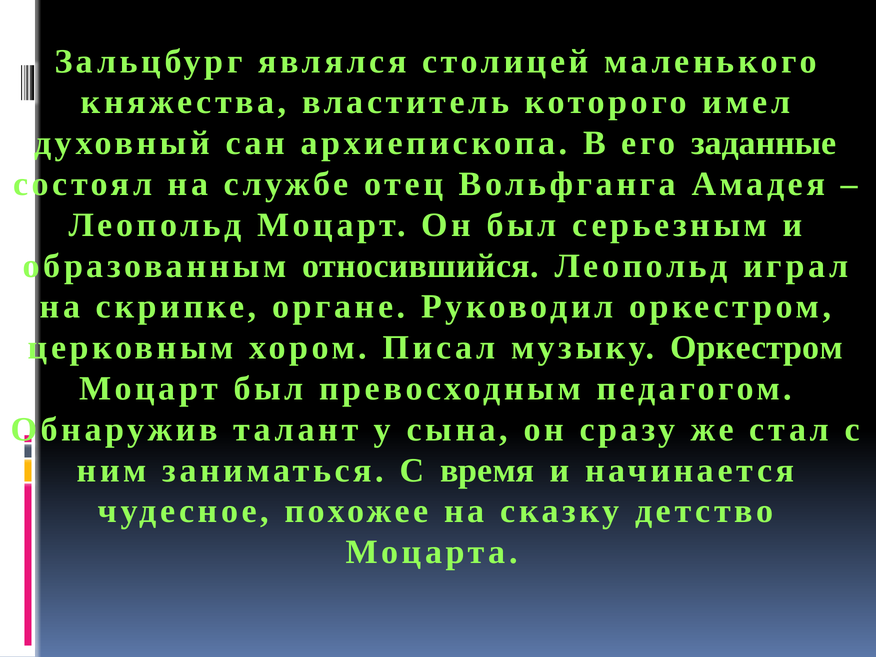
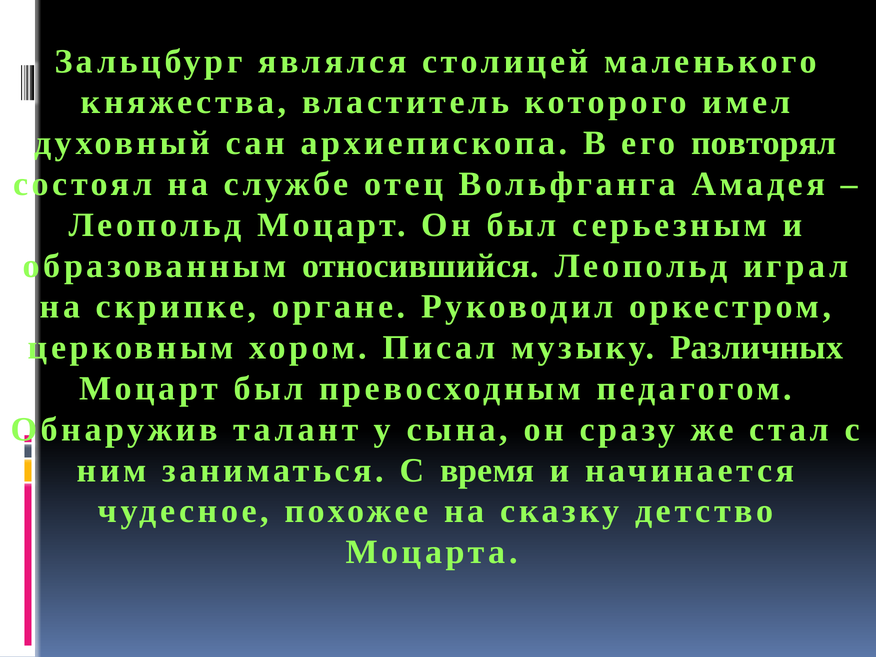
заданные: заданные -> повторял (764, 143)
музыку Оркестром: Оркестром -> Различных (757, 348)
